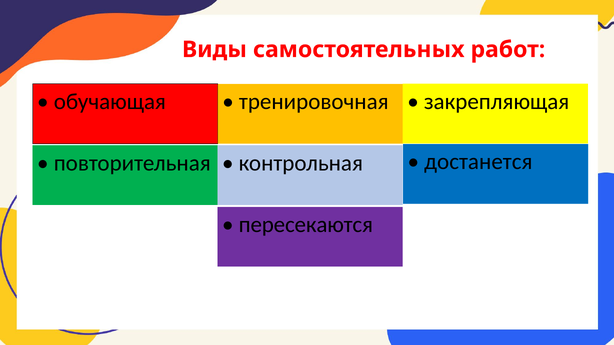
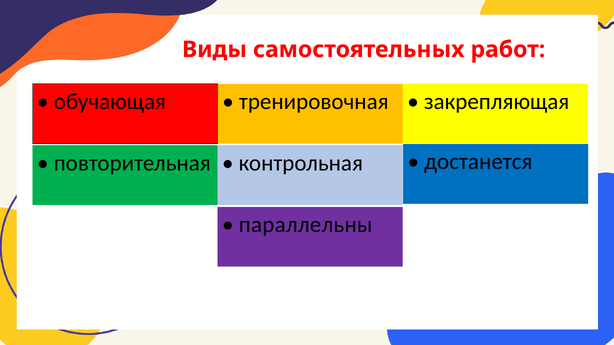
пересекаются: пересекаются -> параллельны (306, 225)
